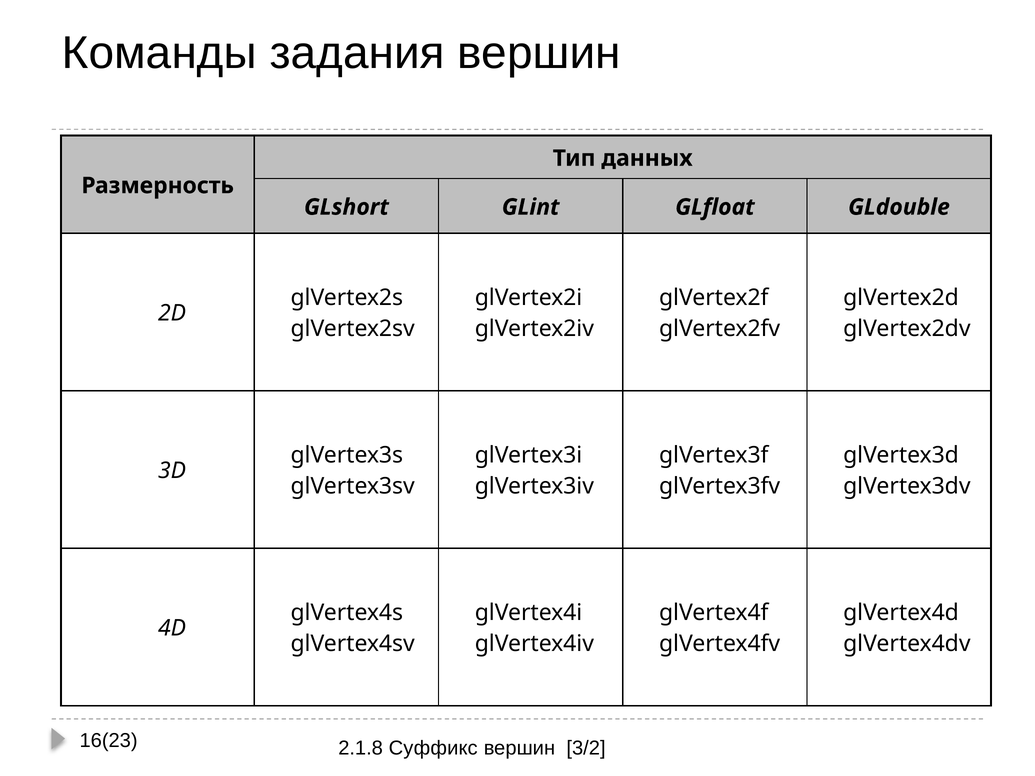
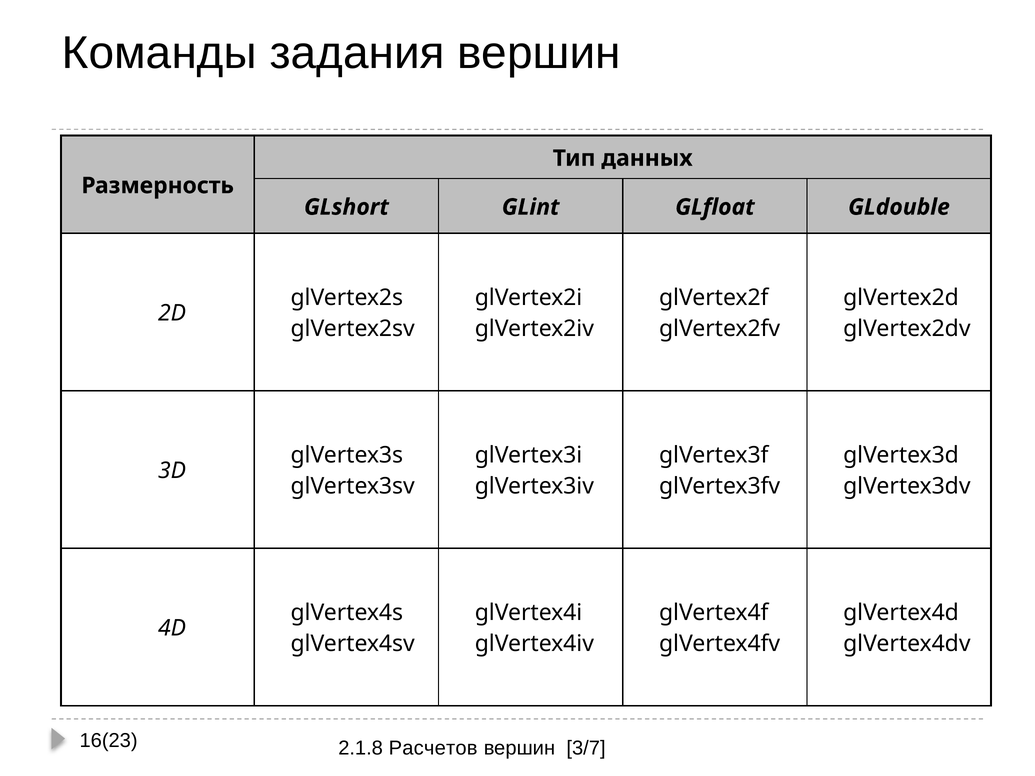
Суффикс: Суффикс -> Расчетов (433, 748)
3/2: 3/2 -> 3/7 (586, 748)
